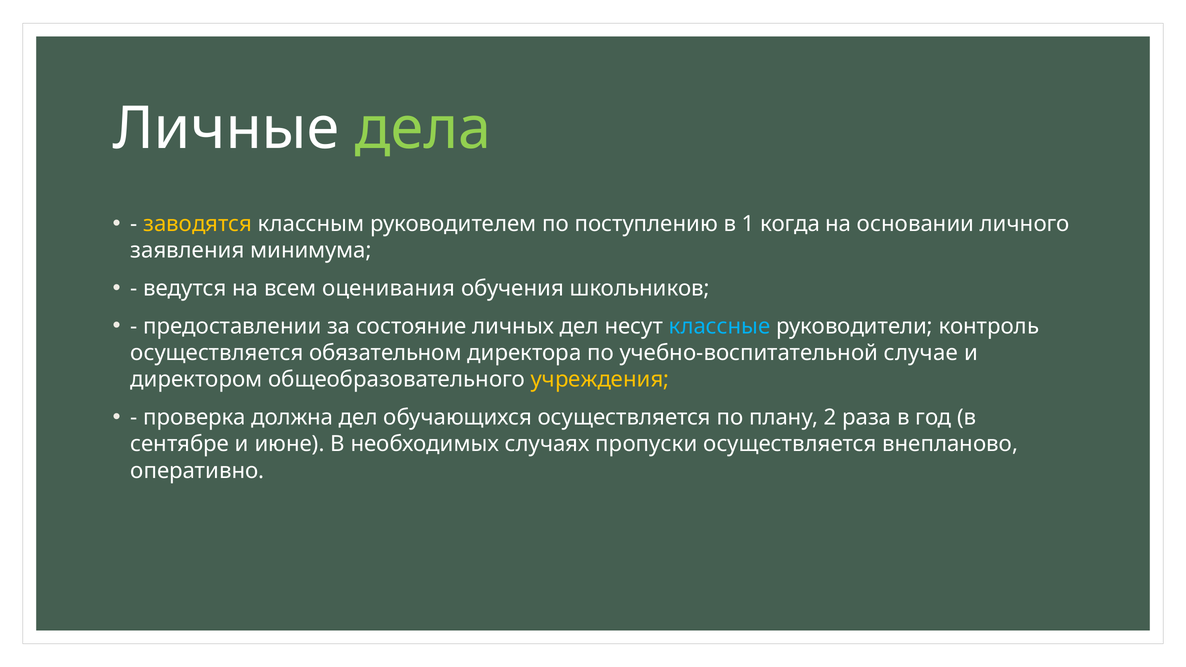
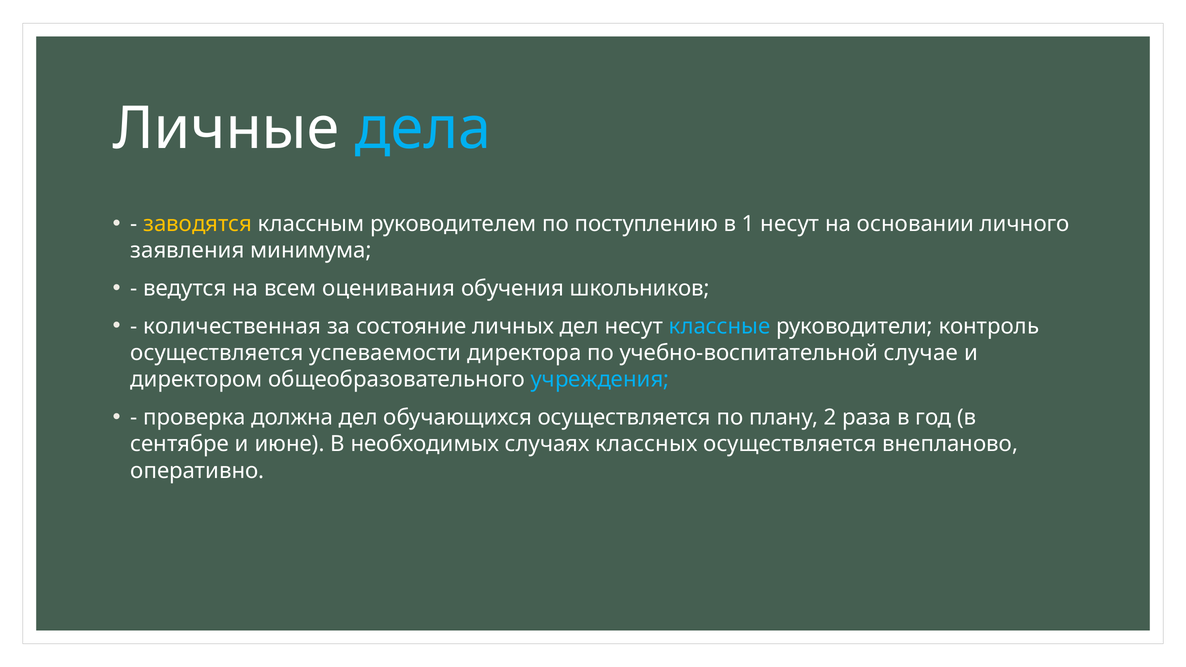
дела colour: light green -> light blue (423, 129)
1 когда: когда -> несут (790, 224)
предоставлении: предоставлении -> количественная (232, 326)
обязательном: обязательном -> успеваемости (385, 353)
учреждения colour: yellow -> light blue (600, 380)
пропуски: пропуски -> классных (646, 444)
